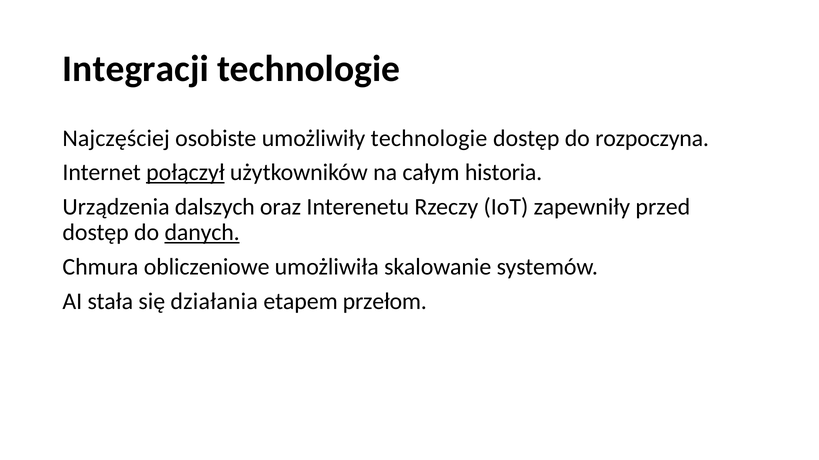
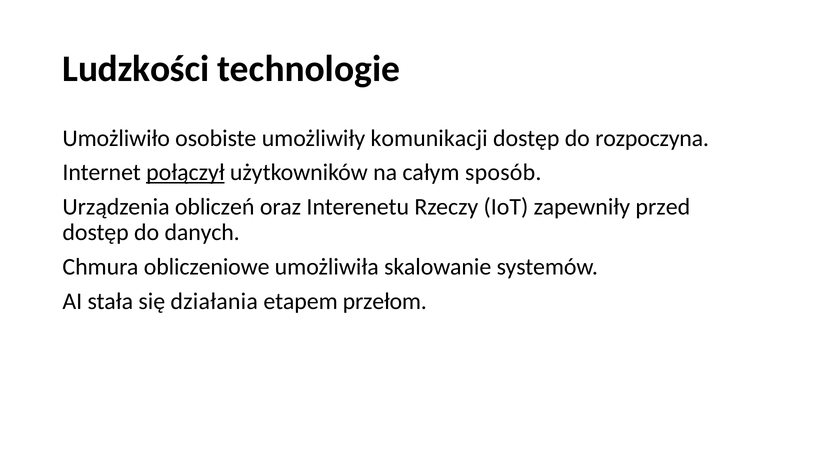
Integracji: Integracji -> Ludzkości (136, 69)
Najczęściej: Najczęściej -> Umożliwiło (116, 138)
umożliwiły technologie: technologie -> komunikacji (429, 138)
historia: historia -> sposób (503, 173)
dalszych: dalszych -> obliczeń (215, 207)
danych underline: present -> none (202, 233)
